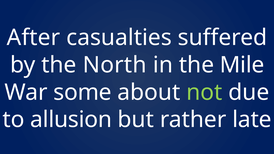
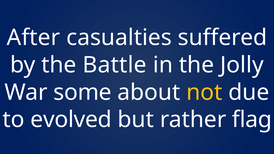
North: North -> Battle (115, 65)
Mile: Mile -> Jolly (242, 65)
not colour: light green -> yellow (204, 92)
allusion: allusion -> evolved (71, 120)
late: late -> flag (252, 120)
